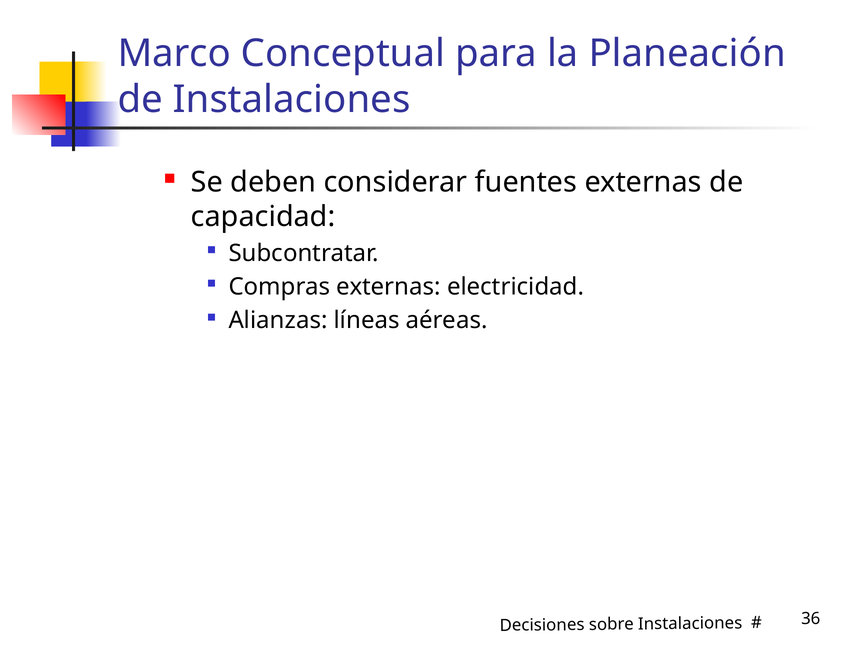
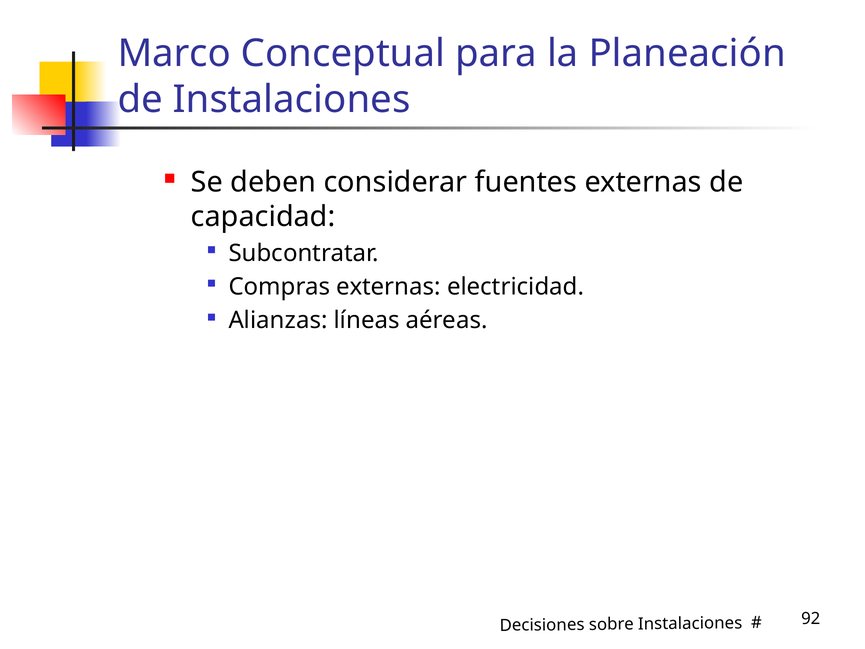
36: 36 -> 92 (811, 618)
